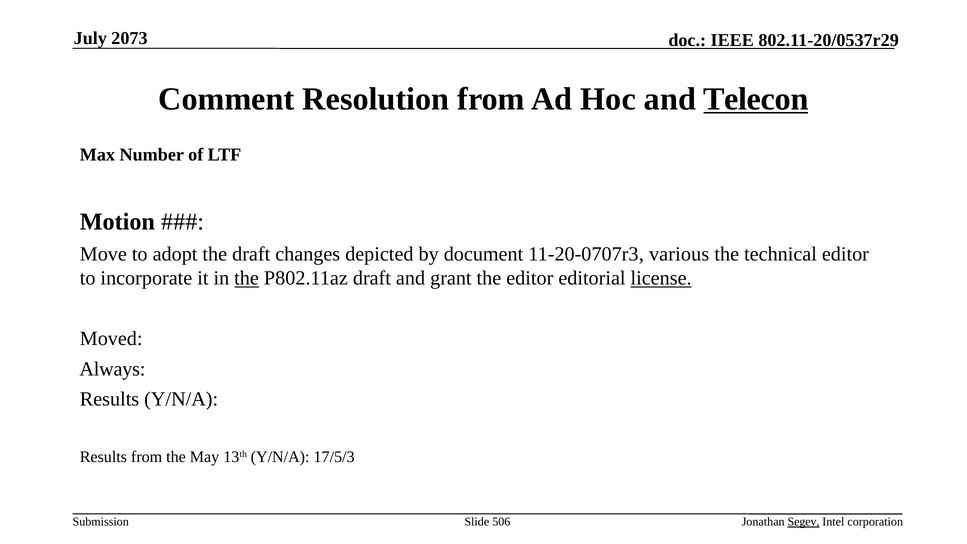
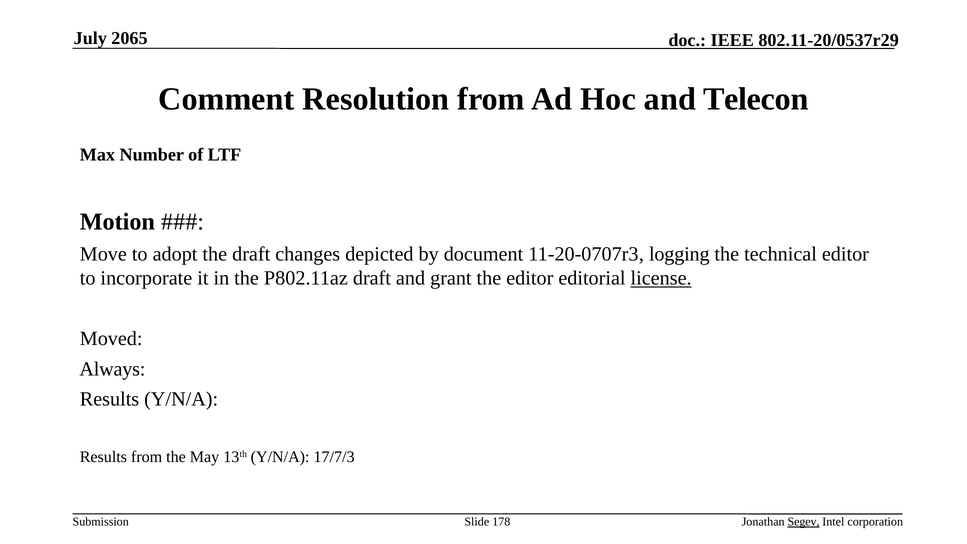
2073: 2073 -> 2065 (129, 38)
Telecon underline: present -> none (756, 99)
various: various -> logging (679, 254)
the underline: present -> none (247, 278)
17/5/3: 17/5/3 -> 17/7/3 (334, 457)
506: 506 -> 178 (501, 522)
